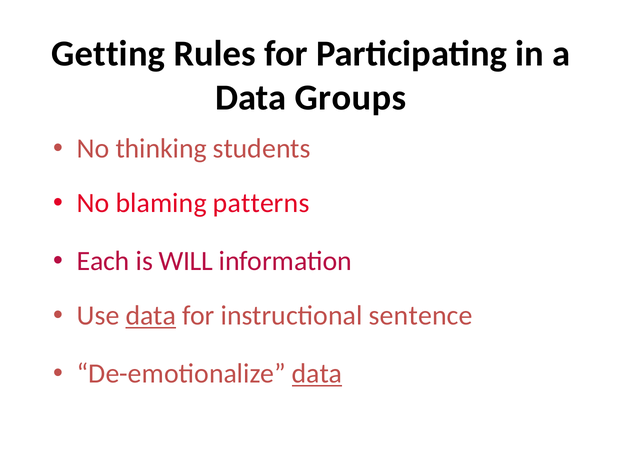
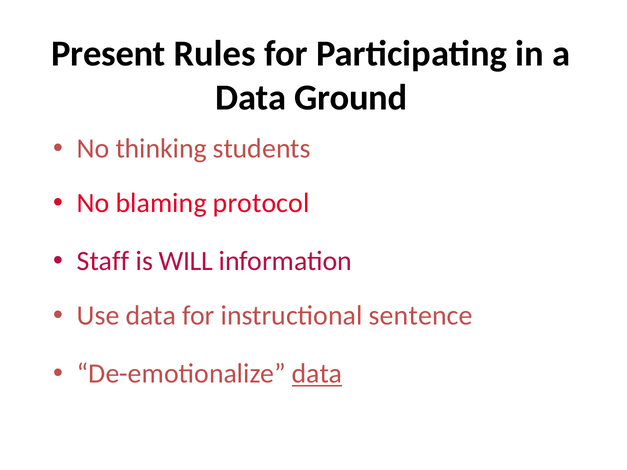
Getting: Getting -> Present (108, 54)
Groups: Groups -> Ground (351, 98)
patterns: patterns -> protocol (261, 203)
Each: Each -> Staff (103, 261)
data underline: present -> none (151, 316)
